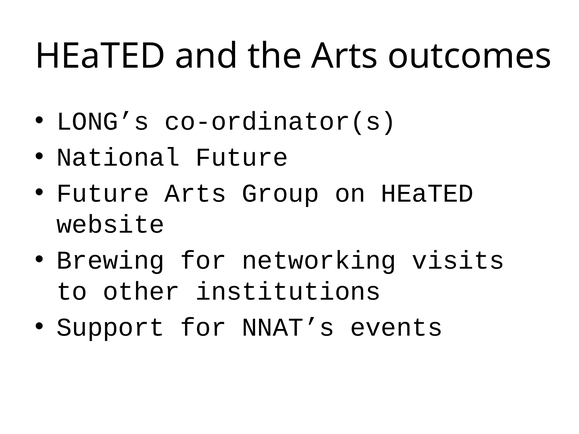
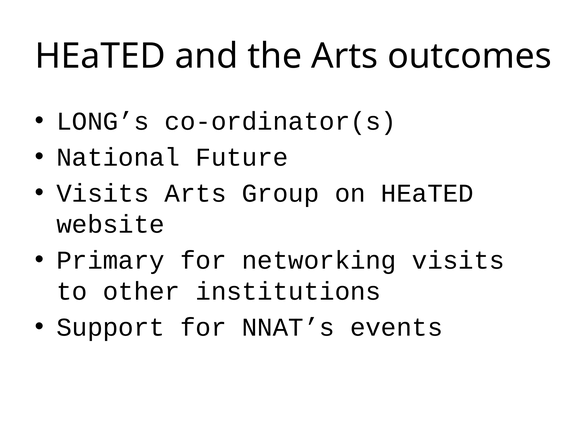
Future: Future -> Visits (103, 194)
Brewing: Brewing -> Primary (111, 261)
